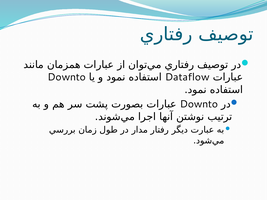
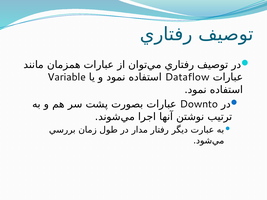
Downto: Downto -> Variable (67, 77)
